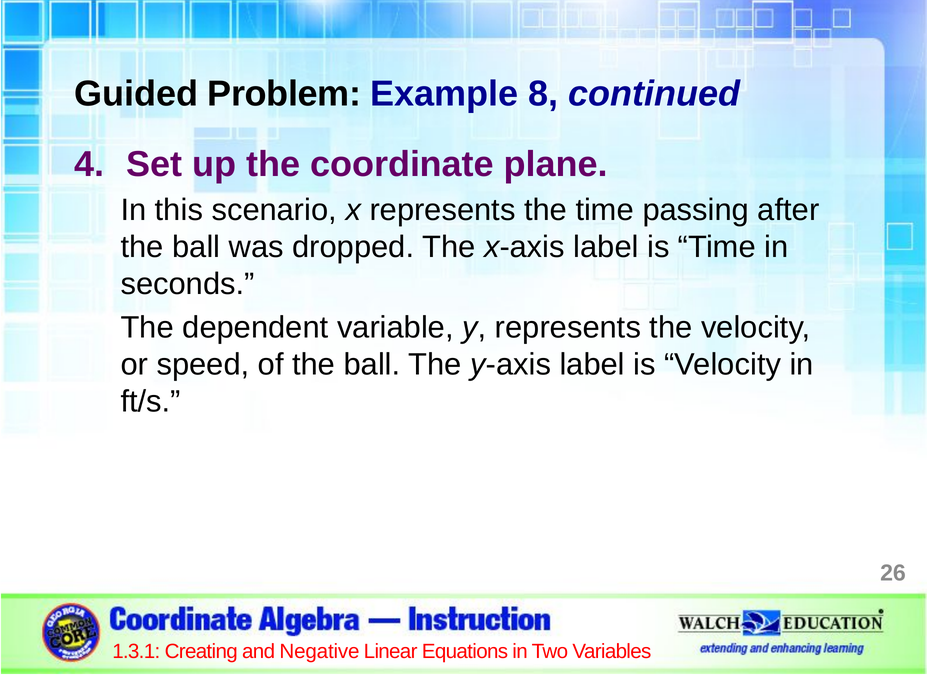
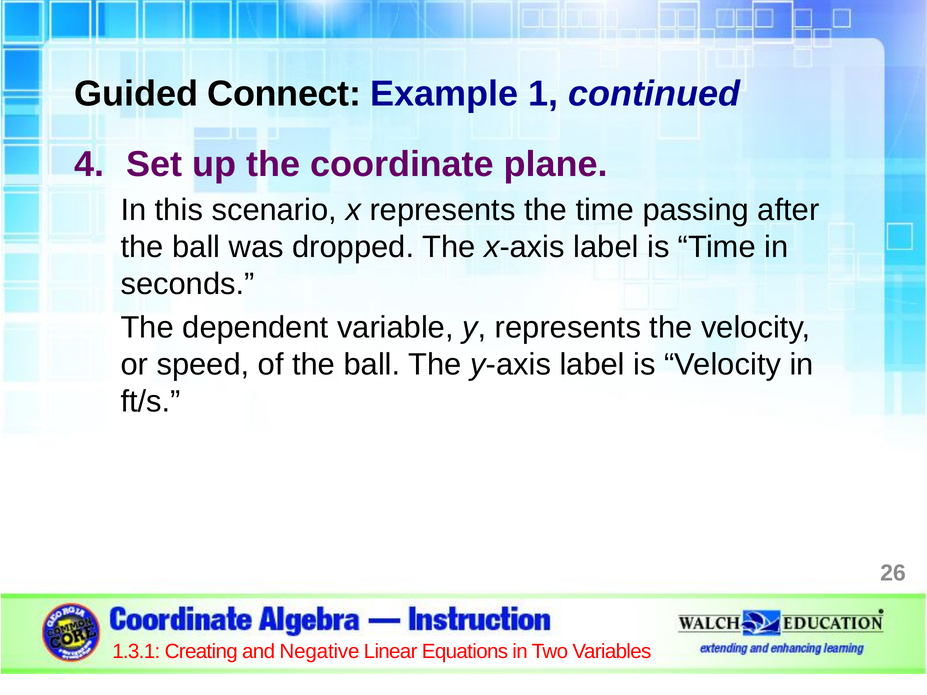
Problem: Problem -> Connect (284, 94)
8: 8 -> 1 (543, 94)
